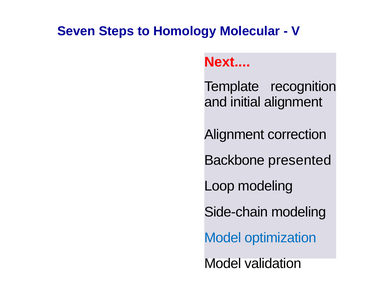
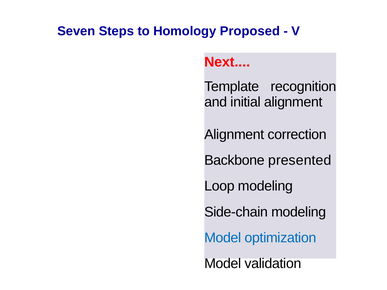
Molecular: Molecular -> Proposed (250, 31)
